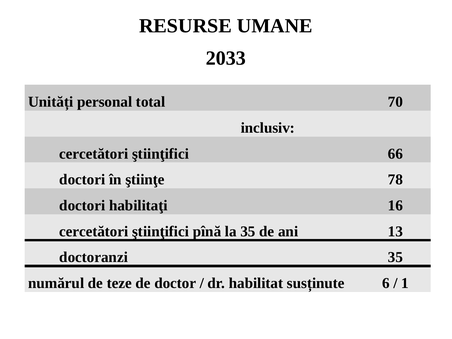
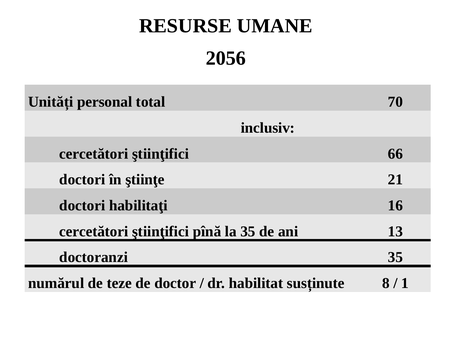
2033: 2033 -> 2056 (226, 58)
78: 78 -> 21 (395, 180)
6: 6 -> 8 (386, 283)
